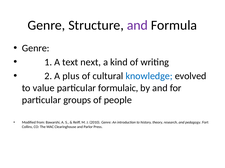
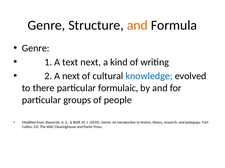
and colour: purple -> orange (137, 25)
A plus: plus -> next (71, 76)
value: value -> there (44, 88)
